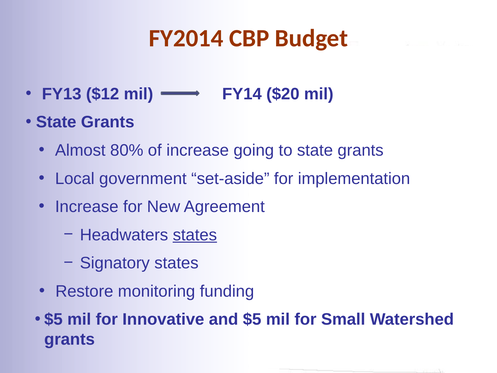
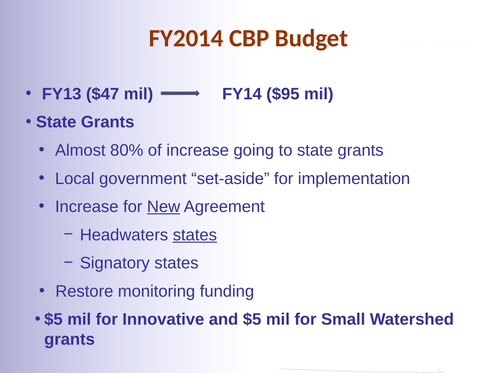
$12: $12 -> $47 (103, 94)
$20: $20 -> $95 (283, 94)
New underline: none -> present (164, 207)
